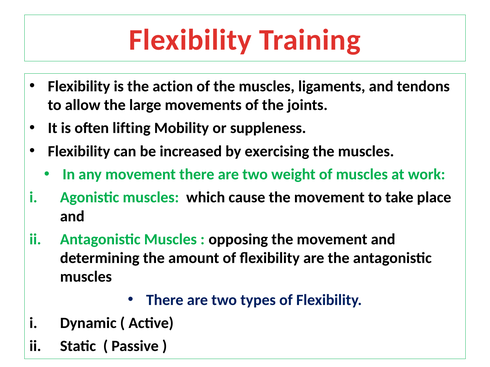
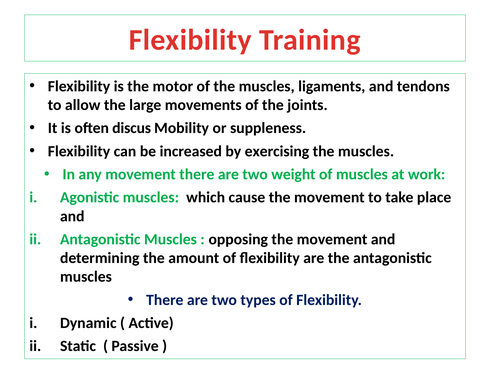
action: action -> motor (173, 86)
lifting: lifting -> discus (132, 128)
